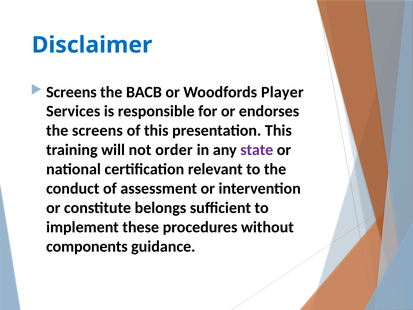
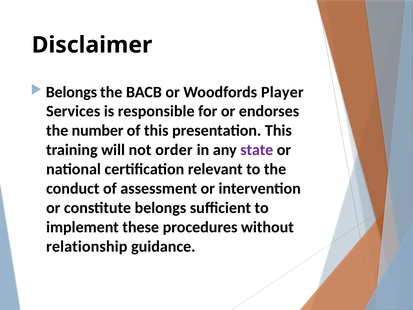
Disclaimer colour: blue -> black (92, 45)
Screens: Screens -> Belongs (71, 92)
the screens: screens -> number (98, 131)
components: components -> relationship (87, 246)
